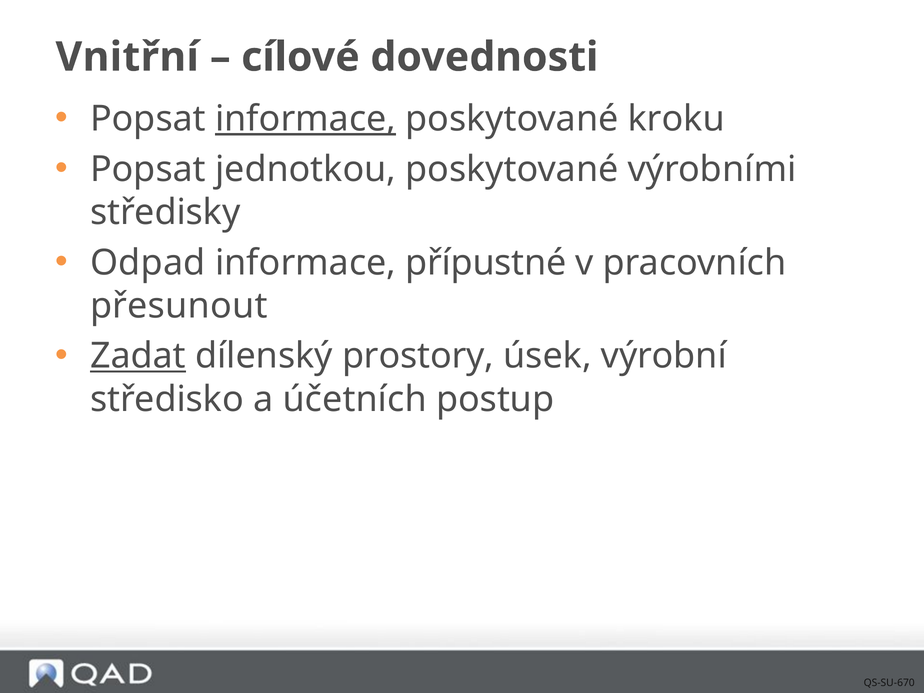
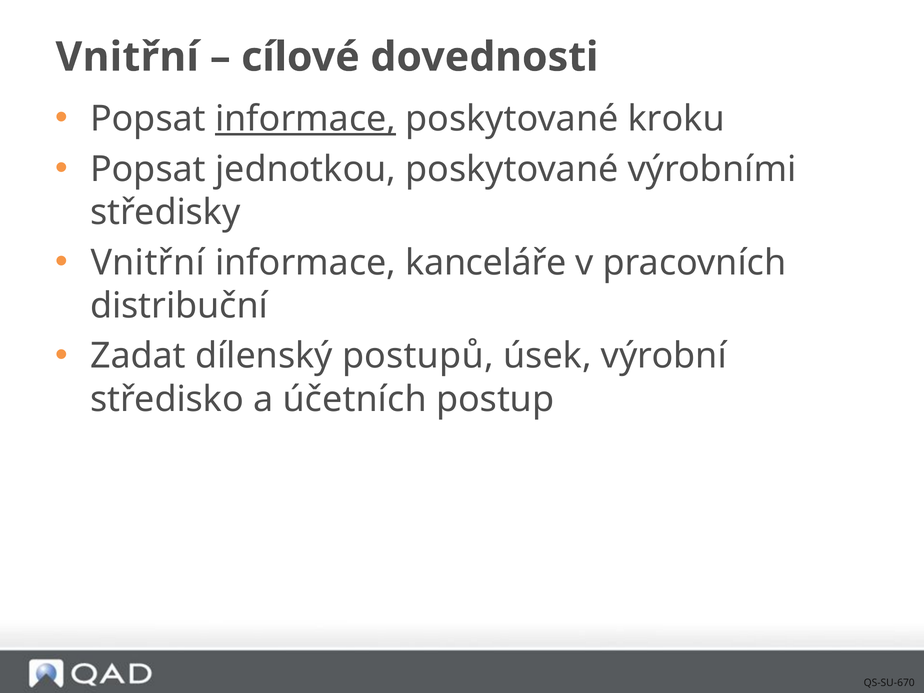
Odpad: Odpad -> Vnitřní (148, 263)
přípustné: přípustné -> kanceláře (486, 263)
přesunout: přesunout -> distribuční (179, 306)
Zadat underline: present -> none (138, 356)
prostory: prostory -> postupů (418, 356)
